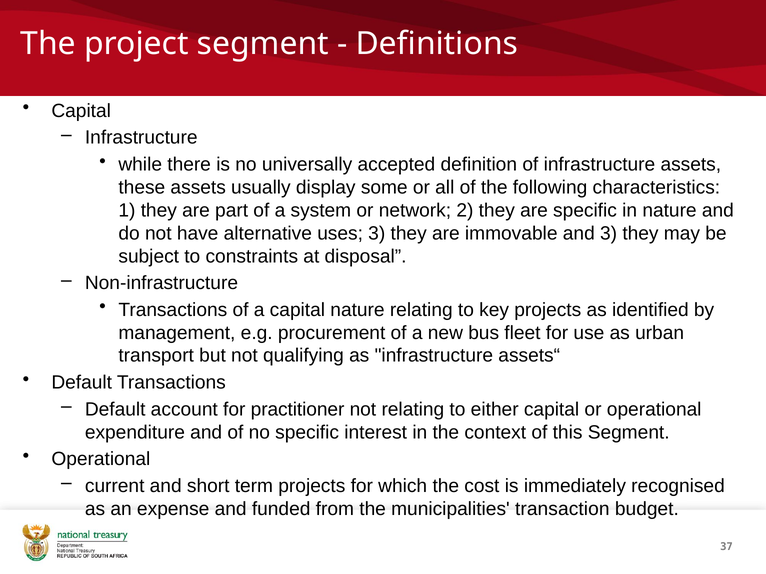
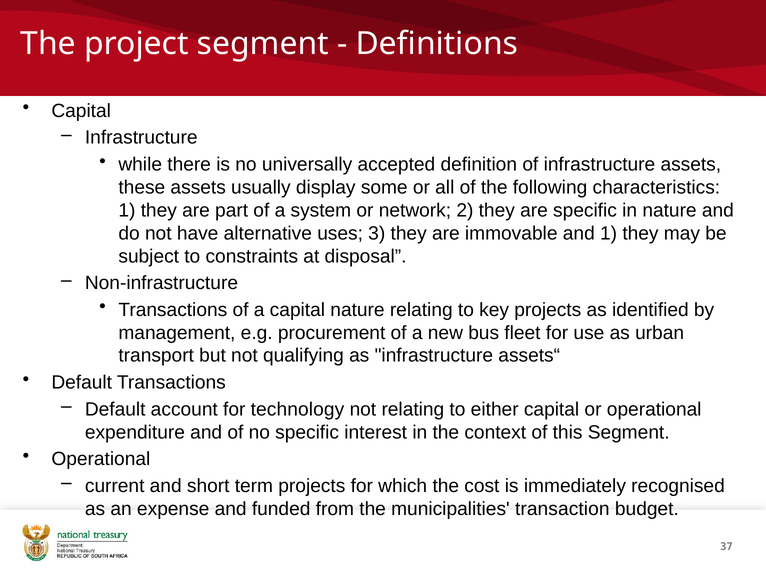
and 3: 3 -> 1 (609, 233)
practitioner: practitioner -> technology (297, 410)
